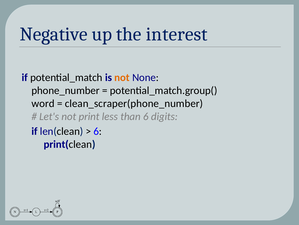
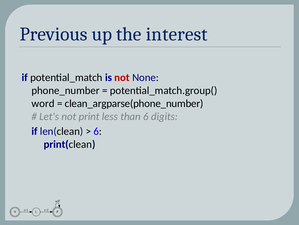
Negative: Negative -> Previous (54, 34)
not colour: orange -> red (122, 77)
clean_scraper(phone_number: clean_scraper(phone_number -> clean_argparse(phone_number (134, 103)
